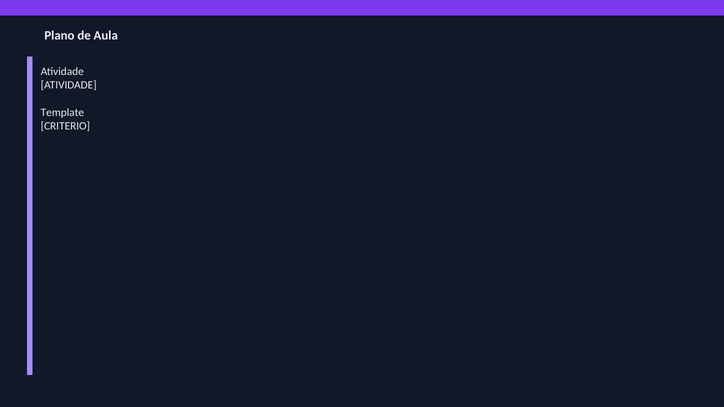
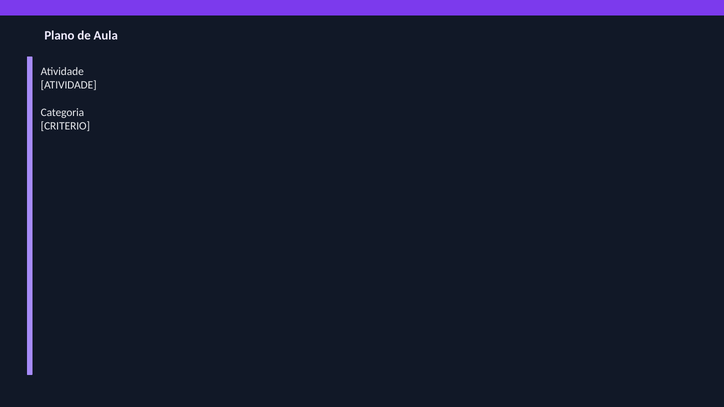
Template: Template -> Categoria (62, 112)
